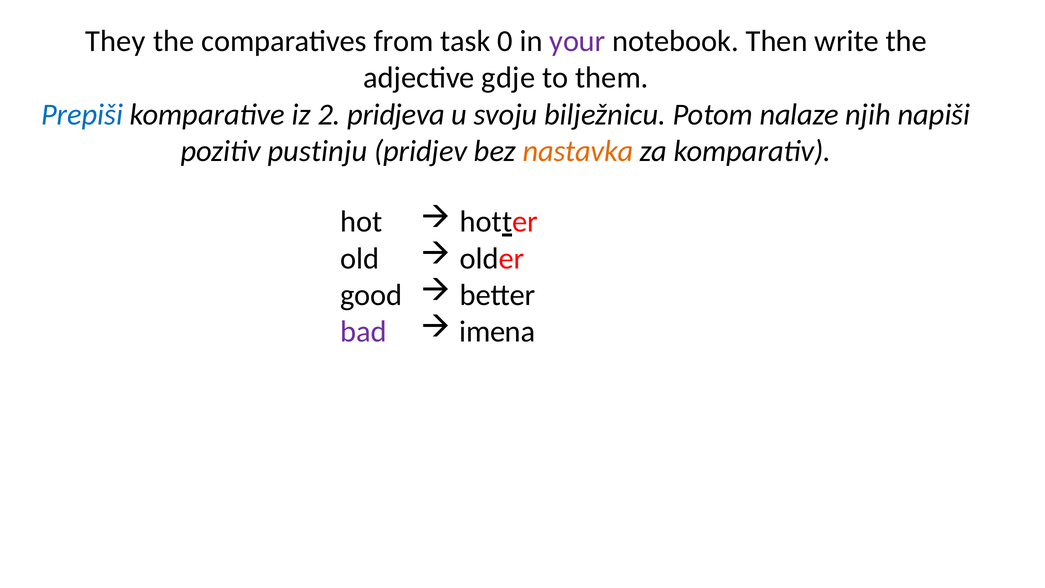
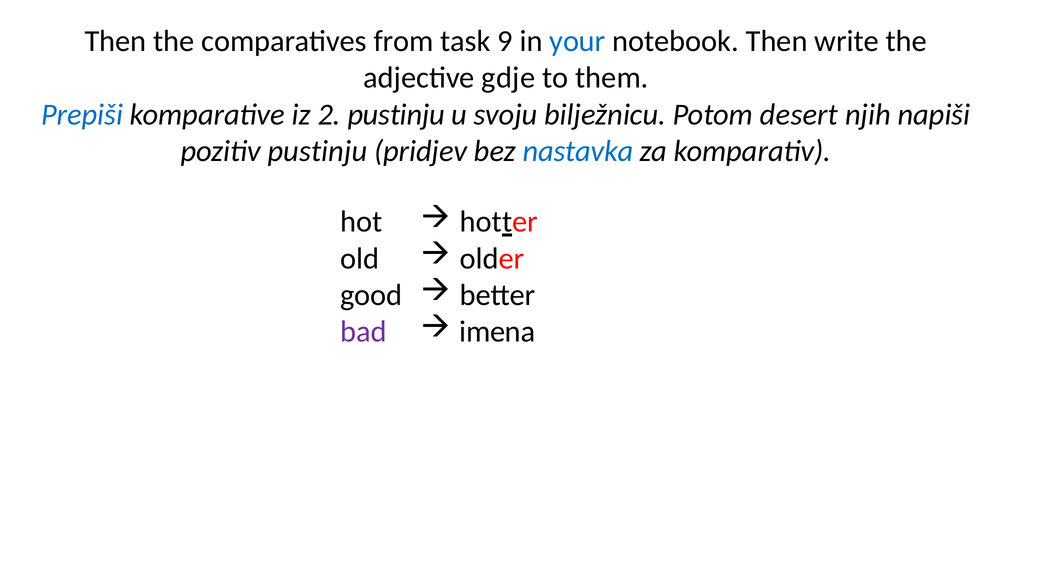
They: They -> Then (116, 41)
0: 0 -> 9 (505, 41)
your colour: purple -> blue (577, 41)
2 pridjeva: pridjeva -> pustinju (396, 114)
nalaze: nalaze -> desert (799, 114)
nastavka colour: orange -> blue (578, 151)
